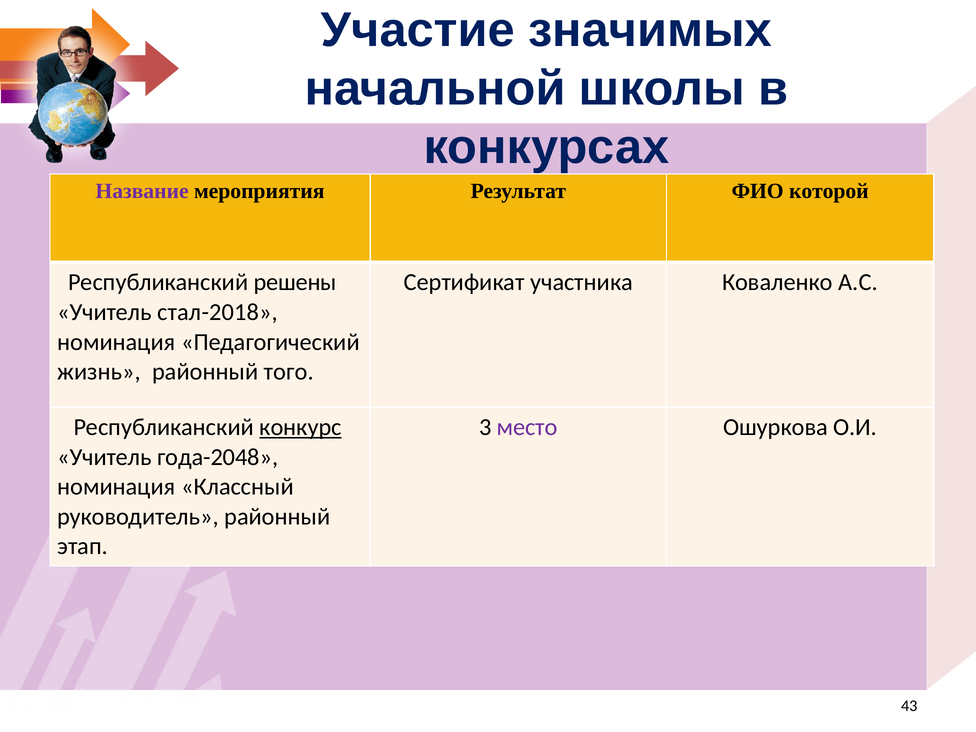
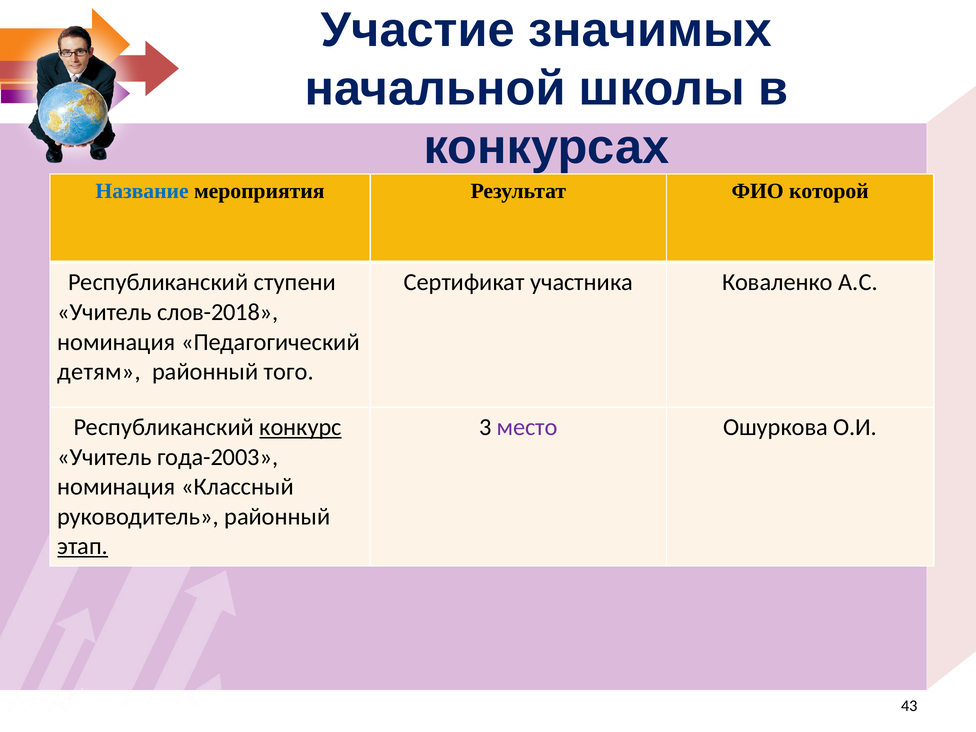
Название colour: purple -> blue (142, 191)
решены: решены -> ступени (295, 282)
стал-2018: стал-2018 -> слов-2018 (218, 312)
жизнь: жизнь -> детям (99, 372)
года-2048: года-2048 -> года-2003 (218, 457)
этап underline: none -> present (83, 546)
